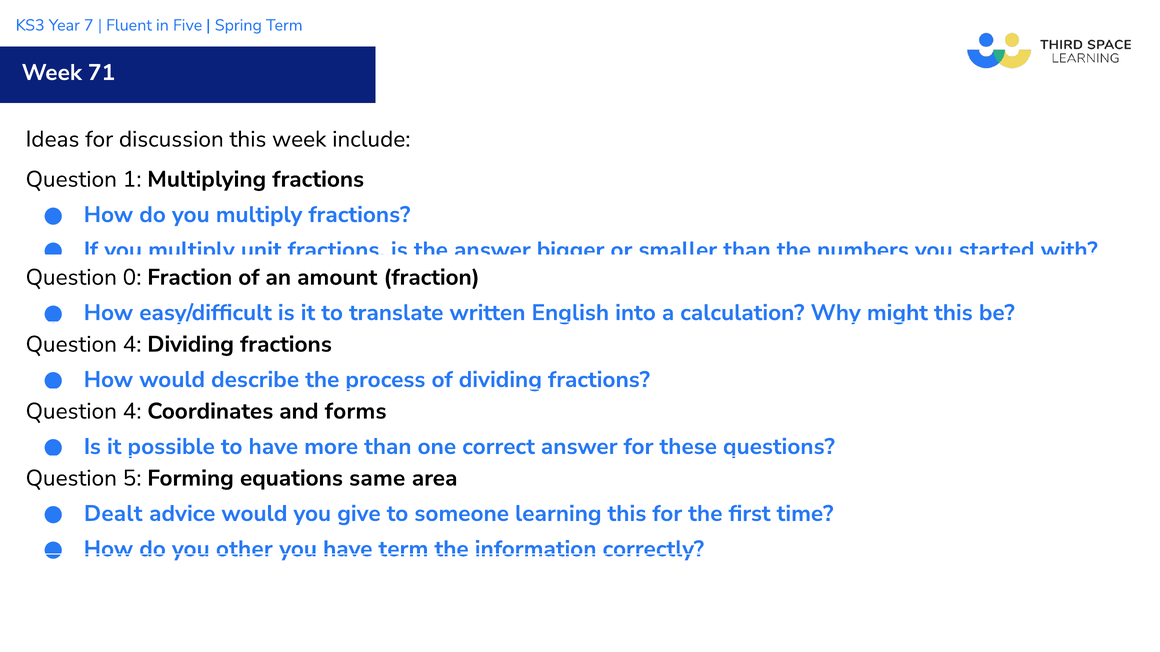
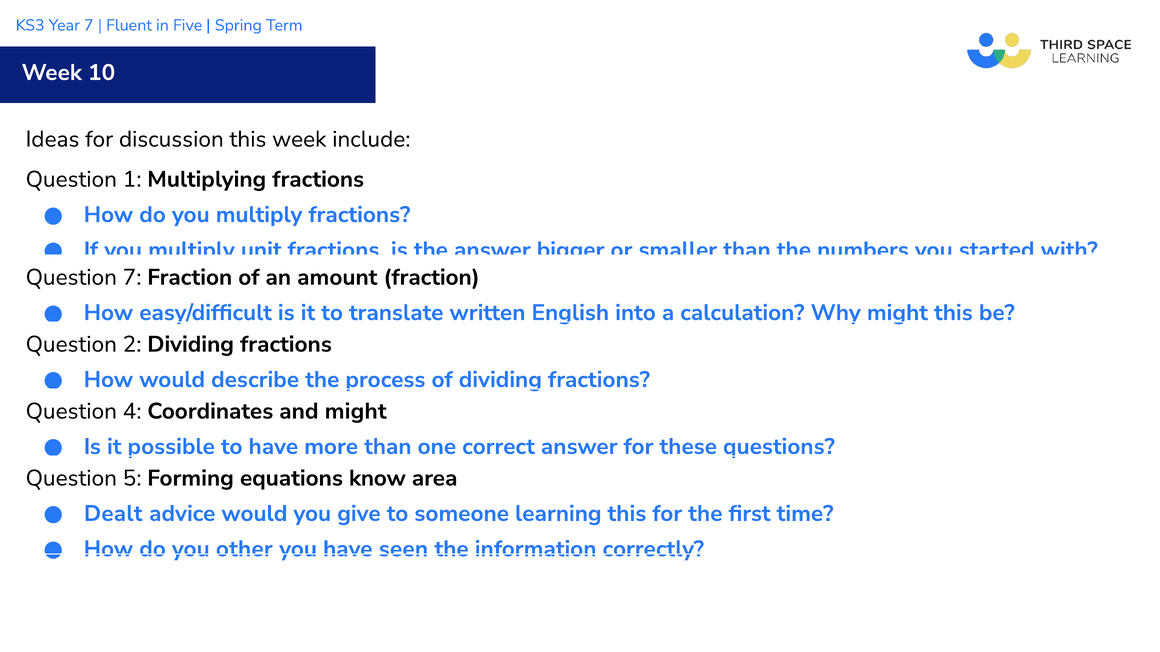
71: 71 -> 10 (102, 73)
Question 0: 0 -> 7 (132, 277)
4: 4 -> 2 (132, 344)
and forms: forms -> might (356, 411)
same: same -> know (377, 478)
have term: term -> seen (403, 549)
